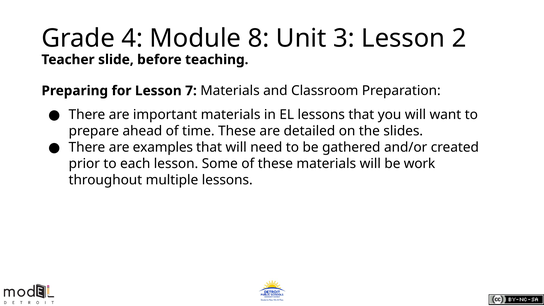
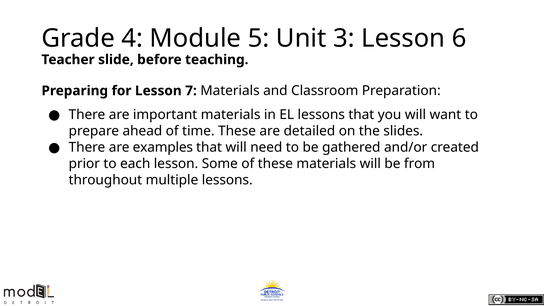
8: 8 -> 5 (259, 38)
2: 2 -> 6 (459, 38)
work: work -> from (419, 164)
